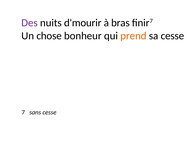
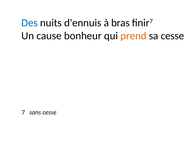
Des colour: purple -> blue (30, 23)
d'mourir: d'mourir -> d'ennuis (83, 23)
chose: chose -> cause (49, 36)
